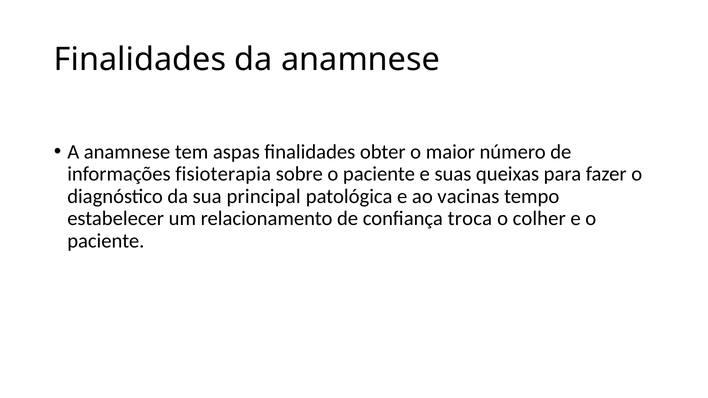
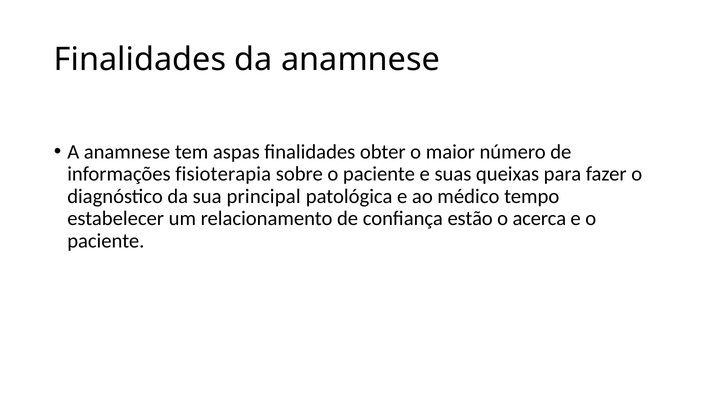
vacinas: vacinas -> médico (468, 196)
troca: troca -> estão (470, 219)
colher: colher -> acerca (539, 219)
